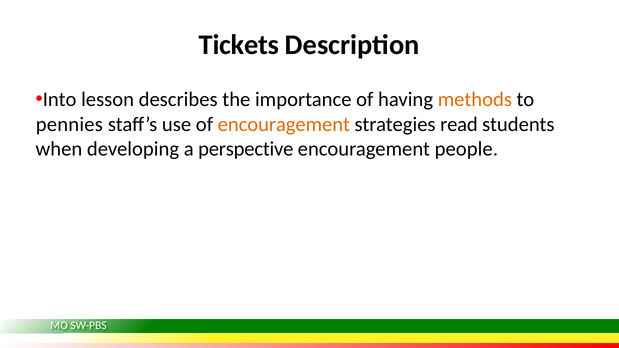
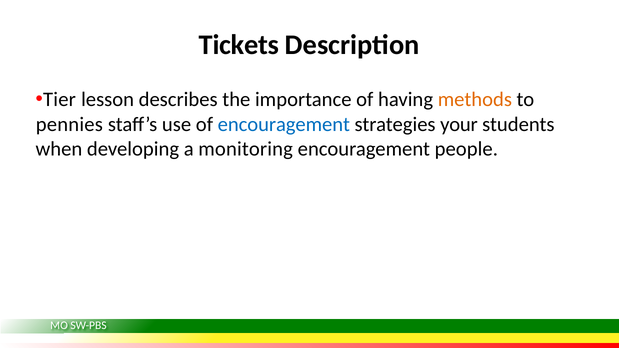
Into: Into -> Tier (60, 100)
encouragement colour: orange -> blue (284, 124)
read: read -> your (459, 124)
perspective: perspective -> monitoring (246, 149)
